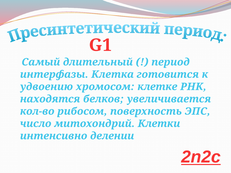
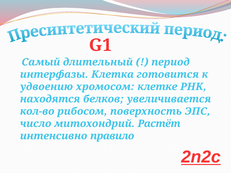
Клетки: Клетки -> Растёт (159, 124)
делении: делении -> правило (112, 136)
